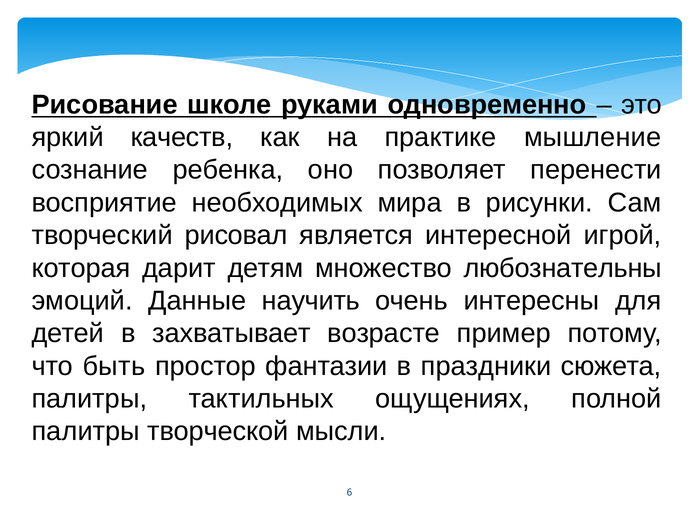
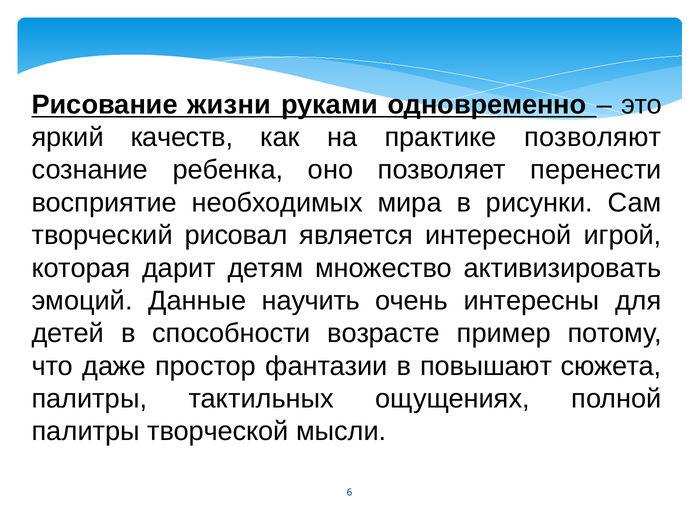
школе: школе -> жизни (229, 104)
мышление: мышление -> позволяют (593, 137)
любознательны: любознательны -> активизировать (563, 268)
захватывает: захватывает -> способности (232, 333)
быть: быть -> даже (114, 366)
праздники: праздники -> повышают (486, 366)
